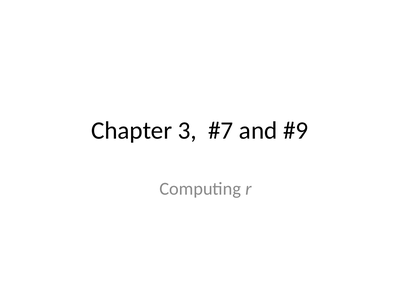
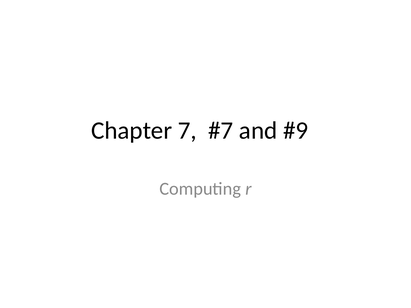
3: 3 -> 7 (187, 131)
